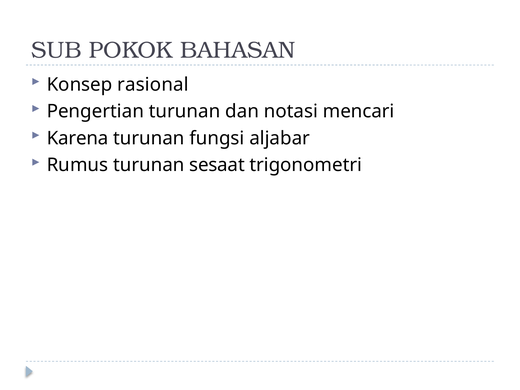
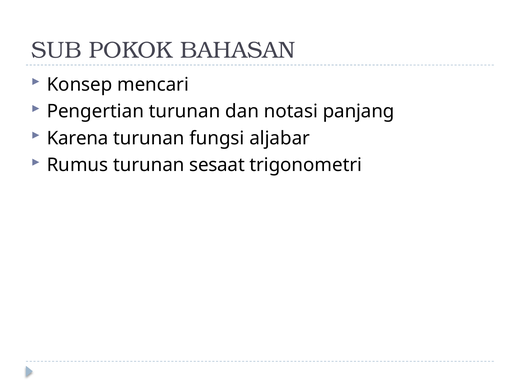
rasional: rasional -> mencari (153, 84)
mencari: mencari -> panjang (359, 111)
